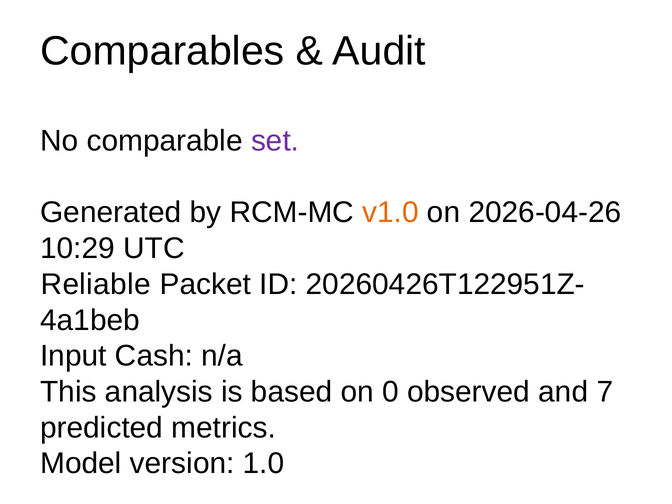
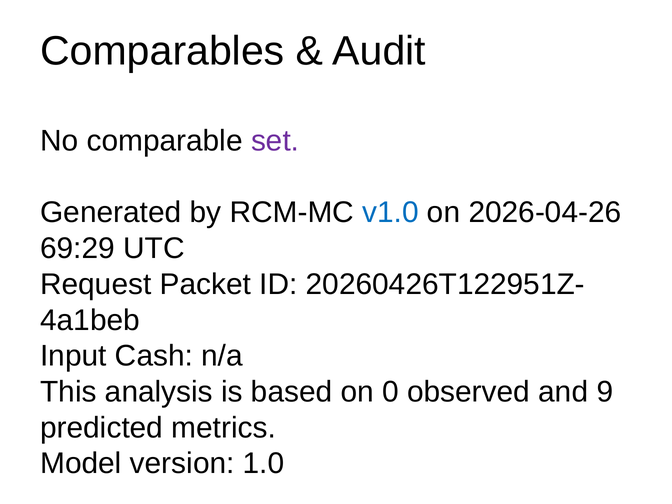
v1.0 colour: orange -> blue (390, 213)
10:29: 10:29 -> 69:29 (78, 248)
Reliable: Reliable -> Request (96, 284)
7: 7 -> 9 (605, 392)
